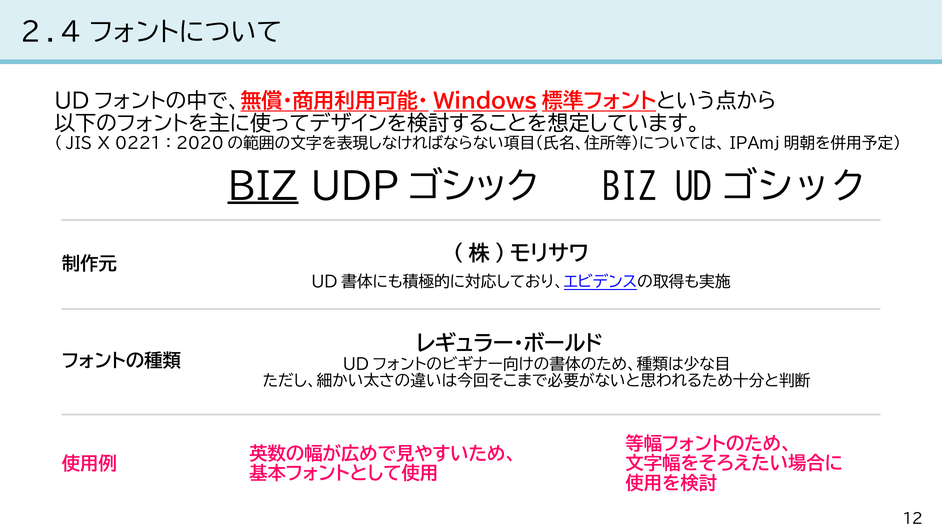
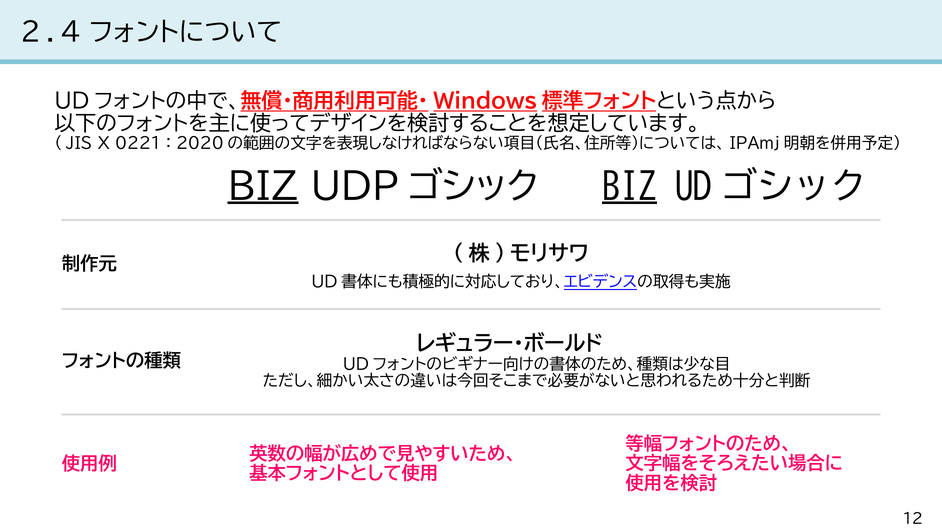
BIZ underline: none -> present (630, 187)
